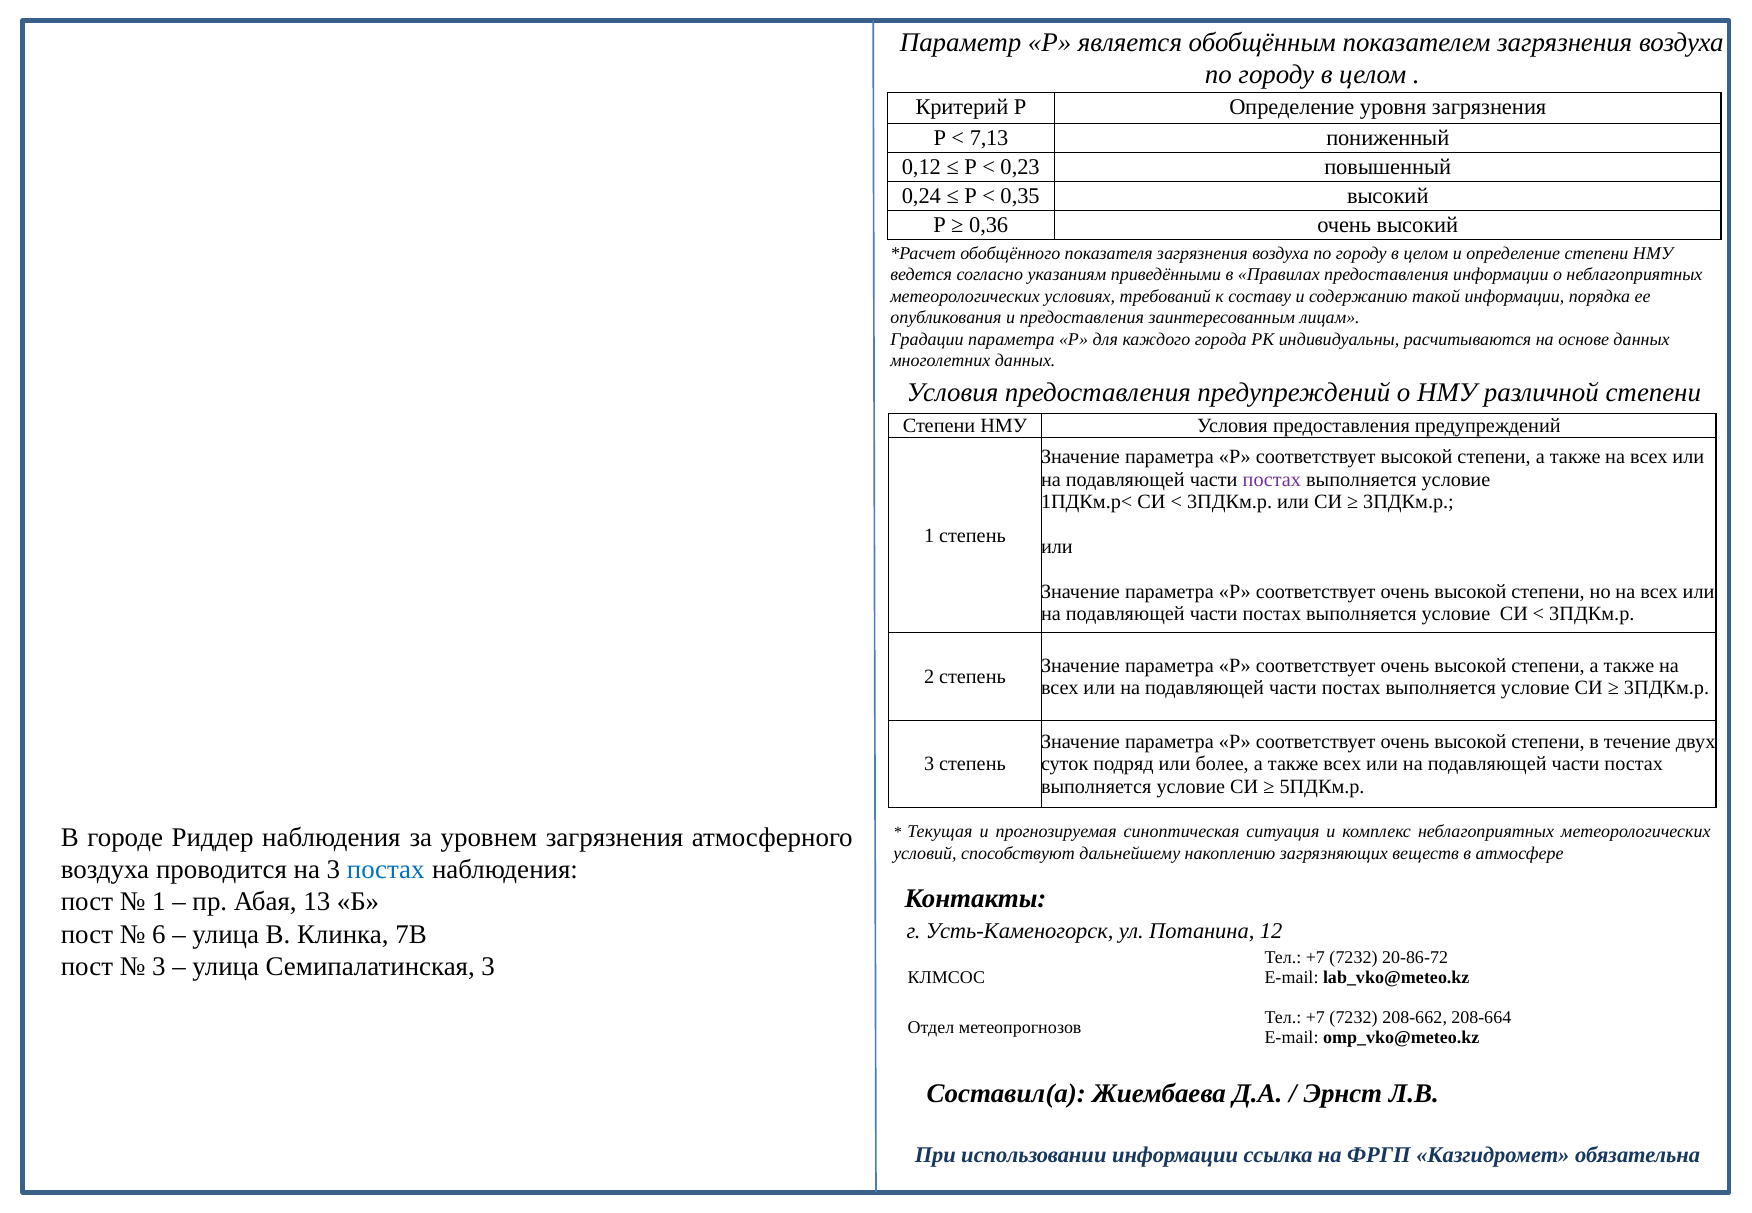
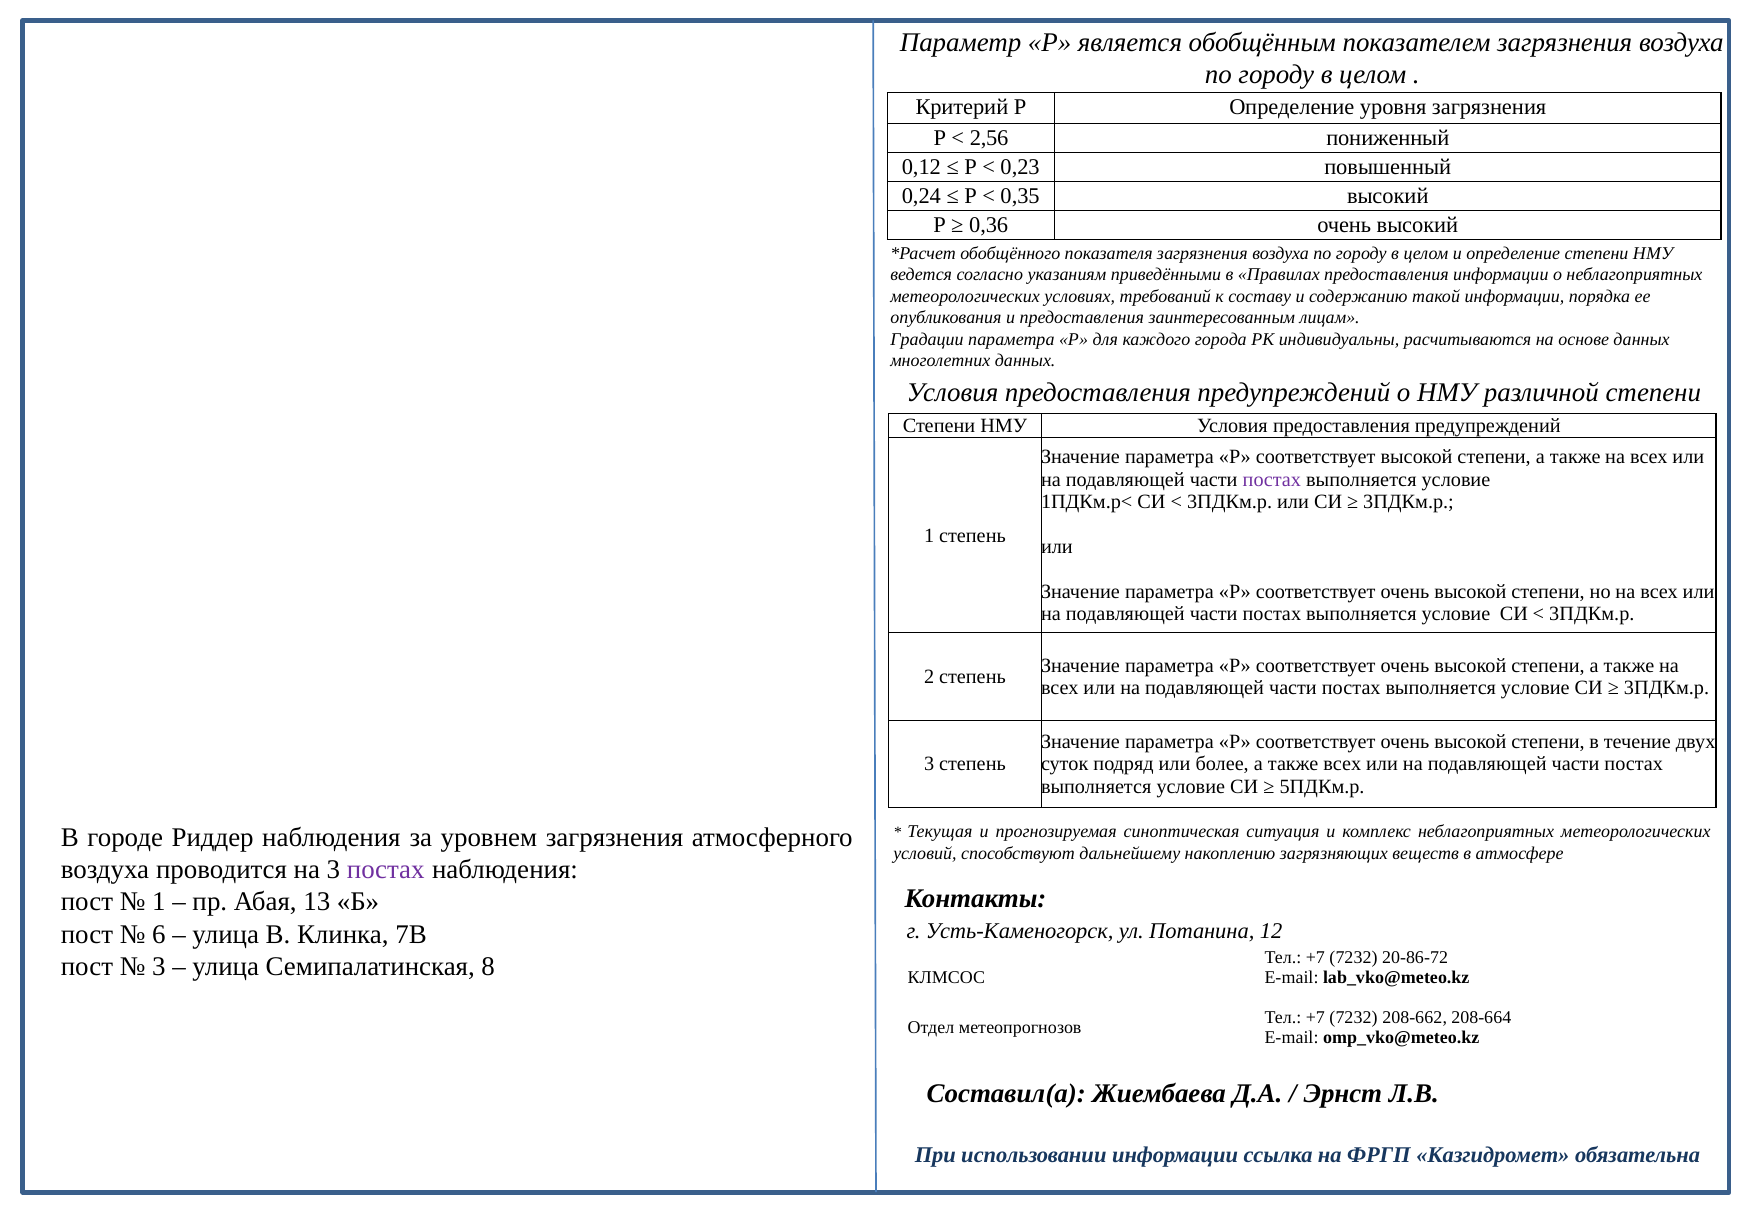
7,13: 7,13 -> 2,56 (989, 138)
постах colour: blue -> purple (386, 870)
Семипалатинская 3: 3 -> 8 (488, 967)
